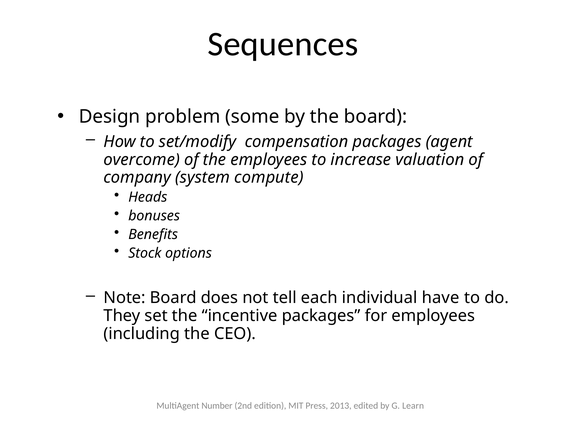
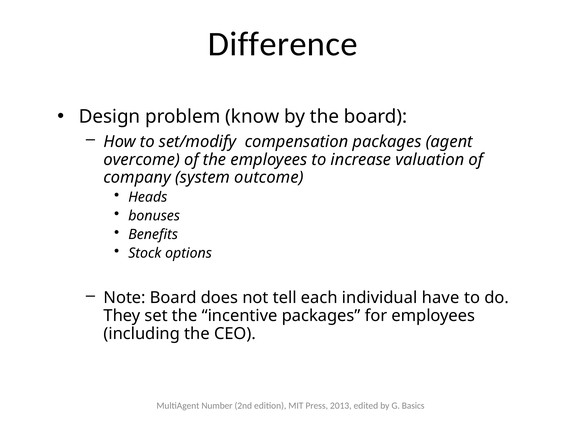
Sequences: Sequences -> Difference (283, 44)
some: some -> know (252, 117)
compute: compute -> outcome (269, 177)
Learn: Learn -> Basics (413, 405)
